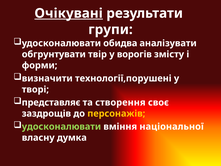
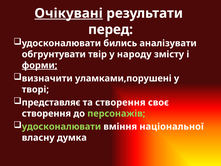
групи: групи -> перед (111, 29)
обидва: обидва -> бились (120, 43)
ворогів: ворогів -> народу (134, 54)
форми underline: none -> present (40, 65)
технології,порушені: технології,порушені -> уламками,порушені (123, 78)
заздрощів: заздрощів -> створення (46, 113)
персонажів colour: yellow -> light green (116, 113)
